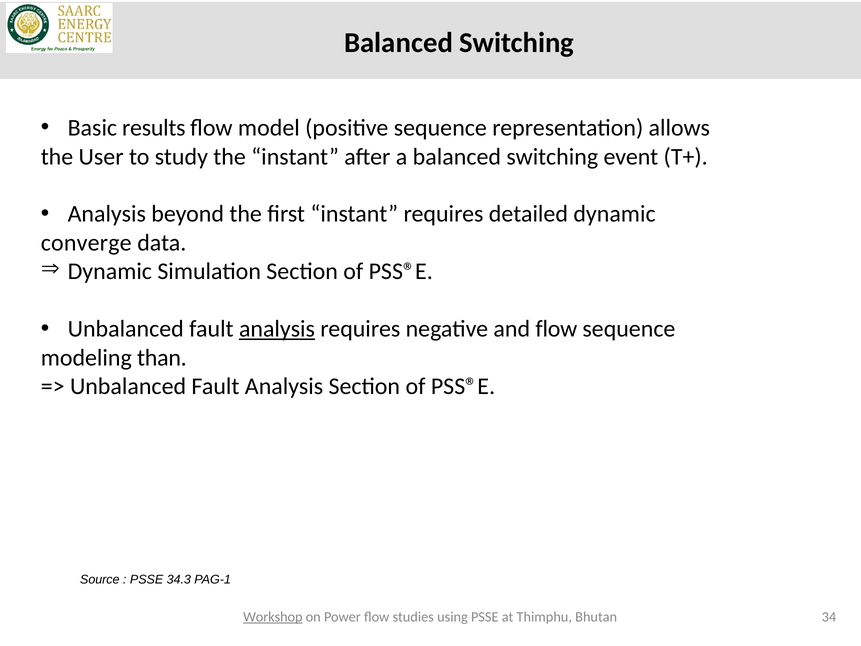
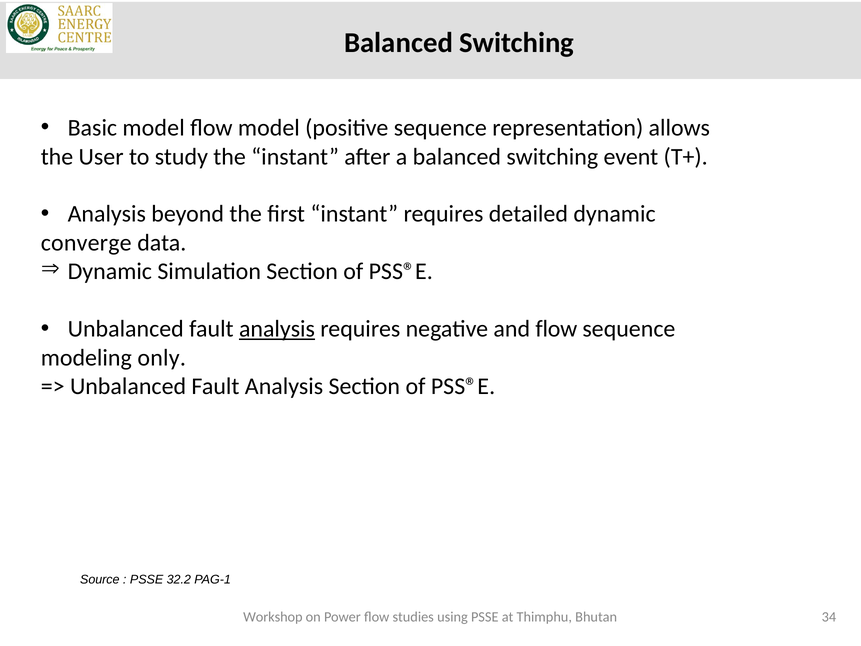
Basic results: results -> model (154, 128)
than: than -> only (162, 358)
34.3: 34.3 -> 32.2 (179, 580)
Workshop underline: present -> none (273, 617)
